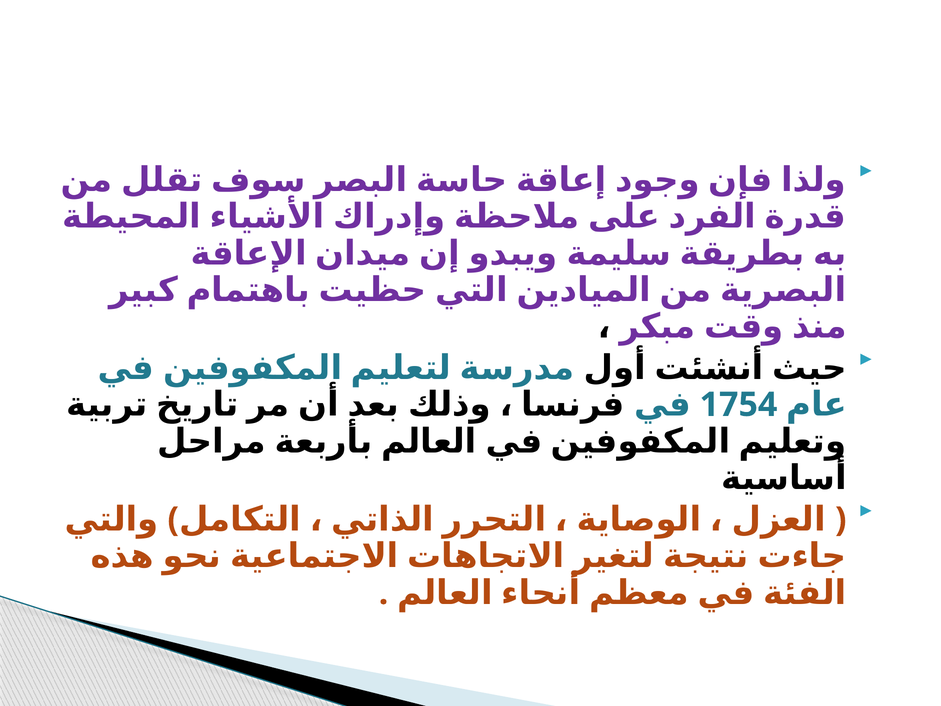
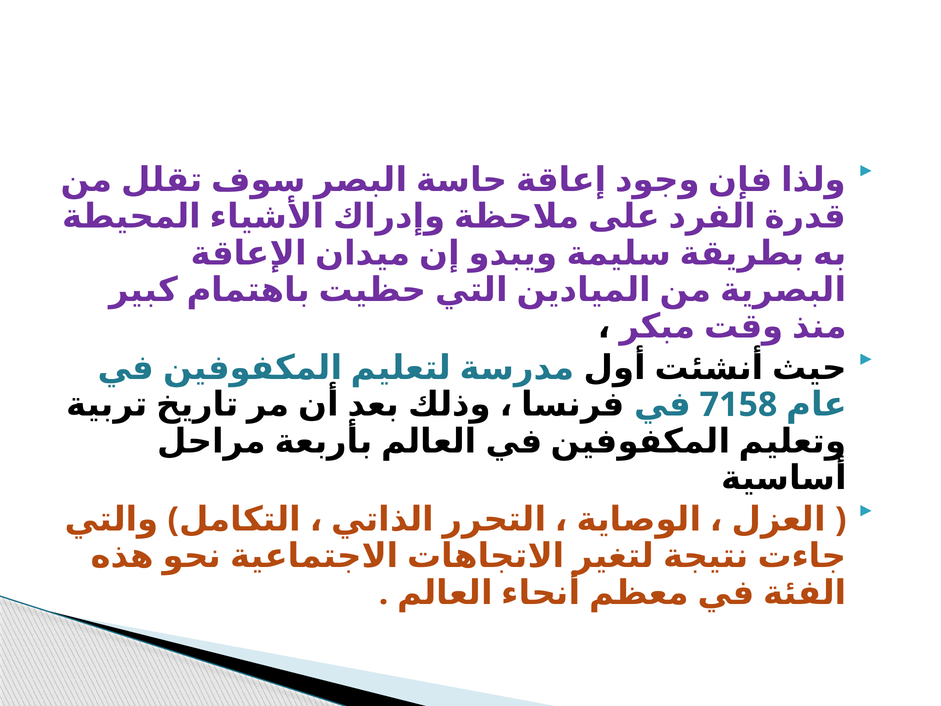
1754: 1754 -> 7158 (738, 405)
